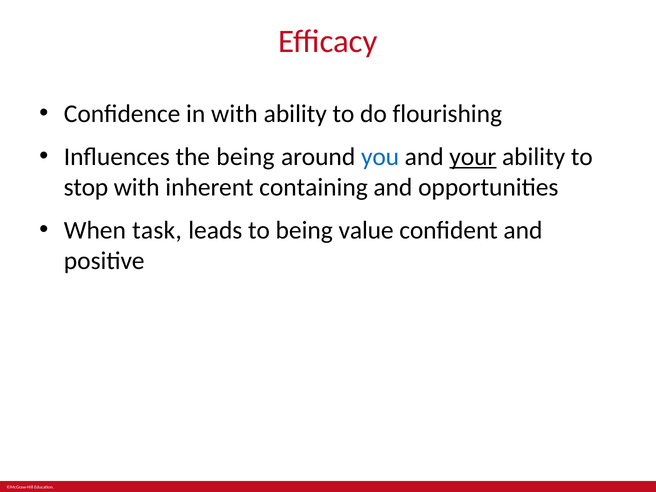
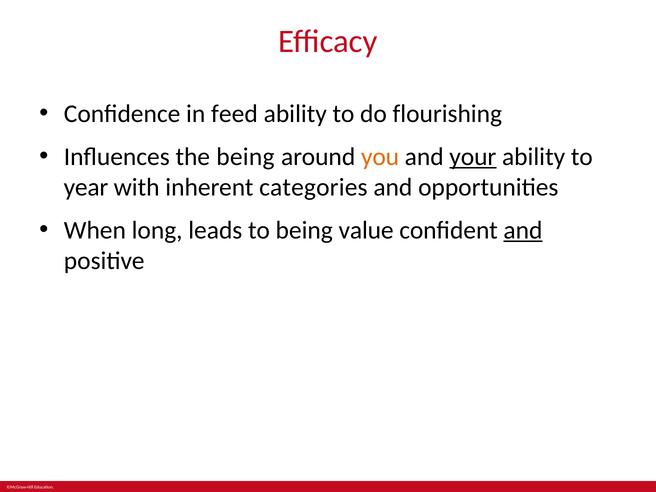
in with: with -> feed (234, 114)
you colour: blue -> orange (380, 157)
stop: stop -> year (86, 187)
containing: containing -> categories (313, 187)
task: task -> long (157, 230)
and underline: none -> present (523, 230)
